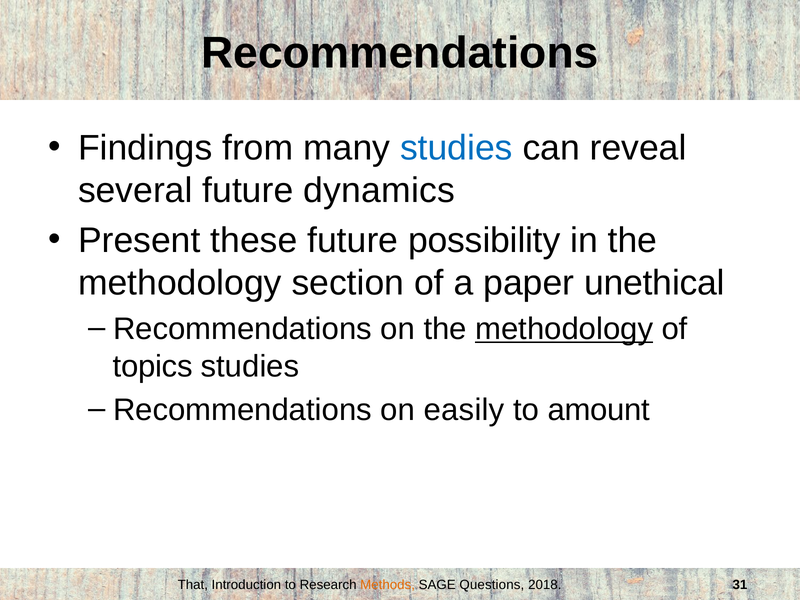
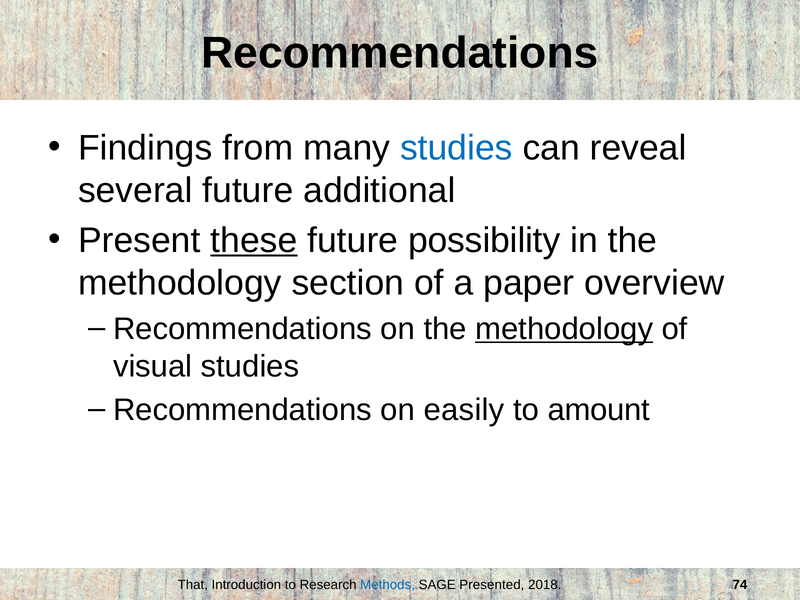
dynamics: dynamics -> additional (379, 191)
these underline: none -> present (254, 240)
unethical: unethical -> overview (654, 283)
topics: topics -> visual (153, 366)
Methods colour: orange -> blue (388, 585)
Questions: Questions -> Presented (492, 585)
31: 31 -> 74 (740, 585)
